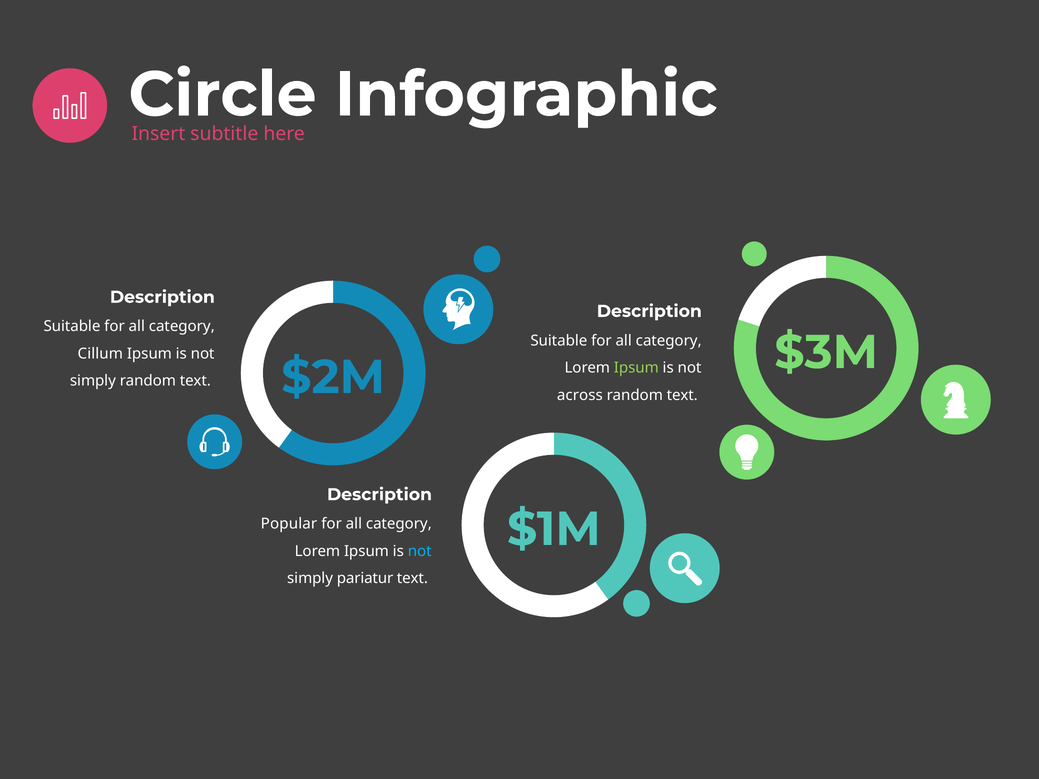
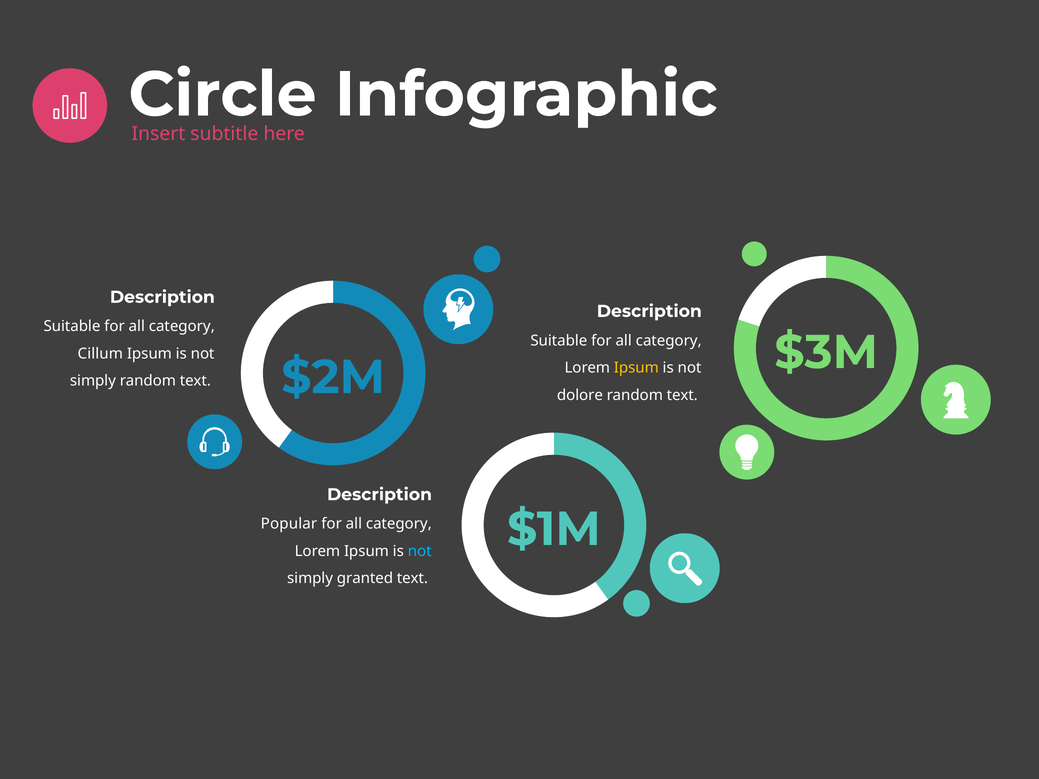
Ipsum colour: light green -> yellow (636, 368)
across: across -> dolore (580, 395)
pariatur: pariatur -> granted (365, 579)
